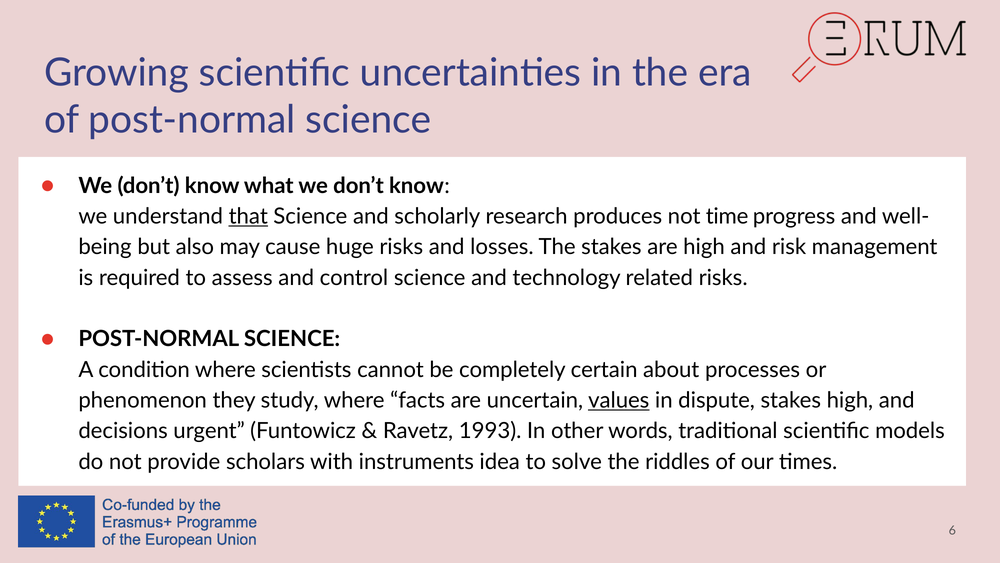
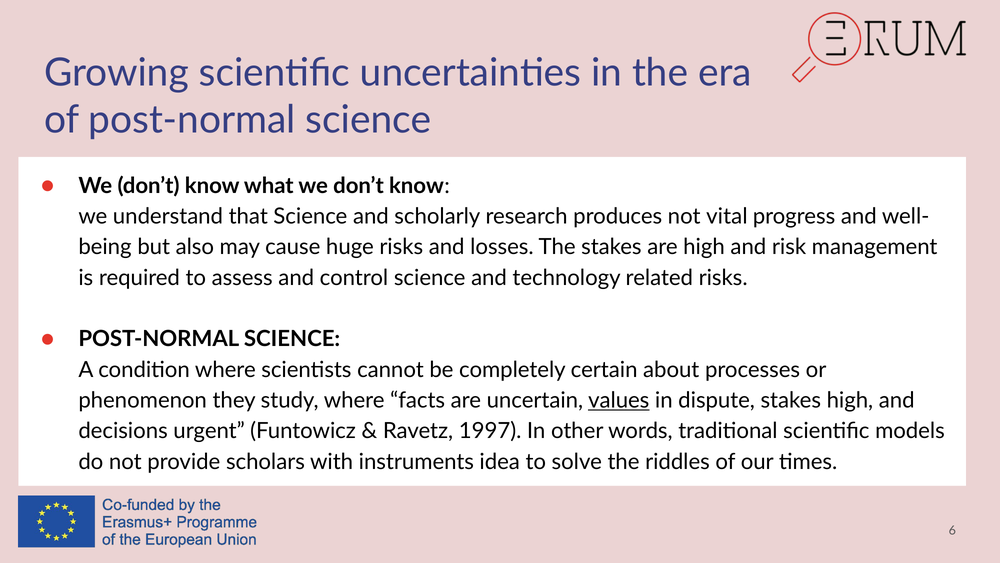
that underline: present -> none (248, 216)
time: time -> vital (727, 216)
1993: 1993 -> 1997 (490, 431)
